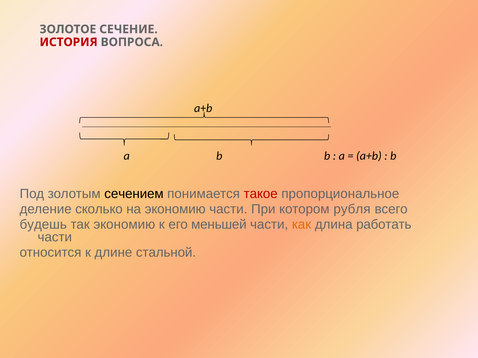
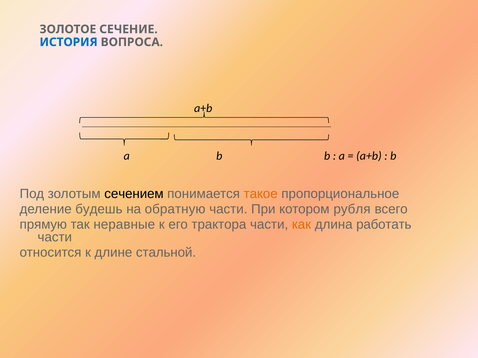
ИСТОРИЯ colour: red -> blue (69, 42)
такое colour: red -> orange (261, 194)
сколько: сколько -> будешь (99, 209)
на экономию: экономию -> обратную (175, 209)
будешь: будешь -> прямую (43, 225)
так экономию: экономию -> неравные (124, 225)
меньшей: меньшей -> трактора (219, 225)
